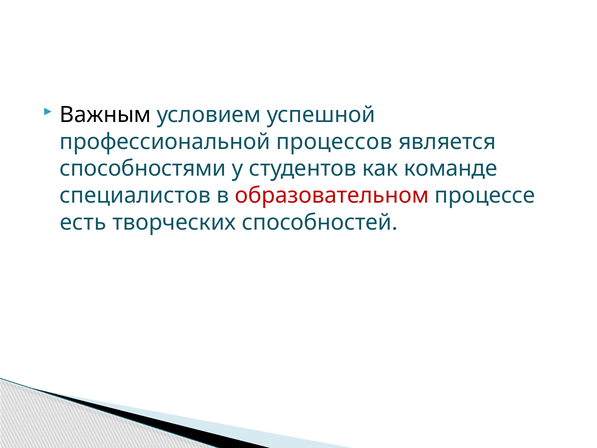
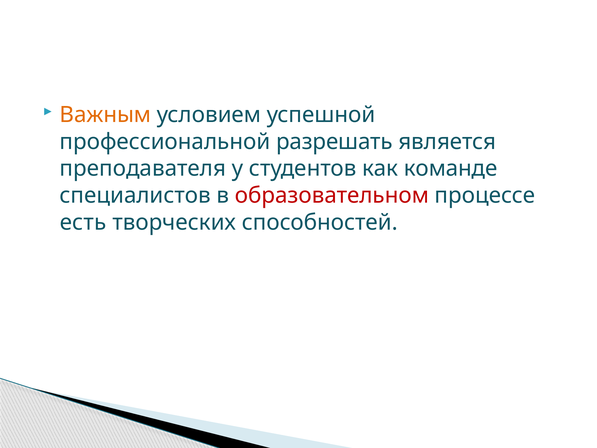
Важным colour: black -> orange (105, 115)
процессов: процессов -> разрешать (334, 142)
способностями: способностями -> преподавателя (143, 168)
